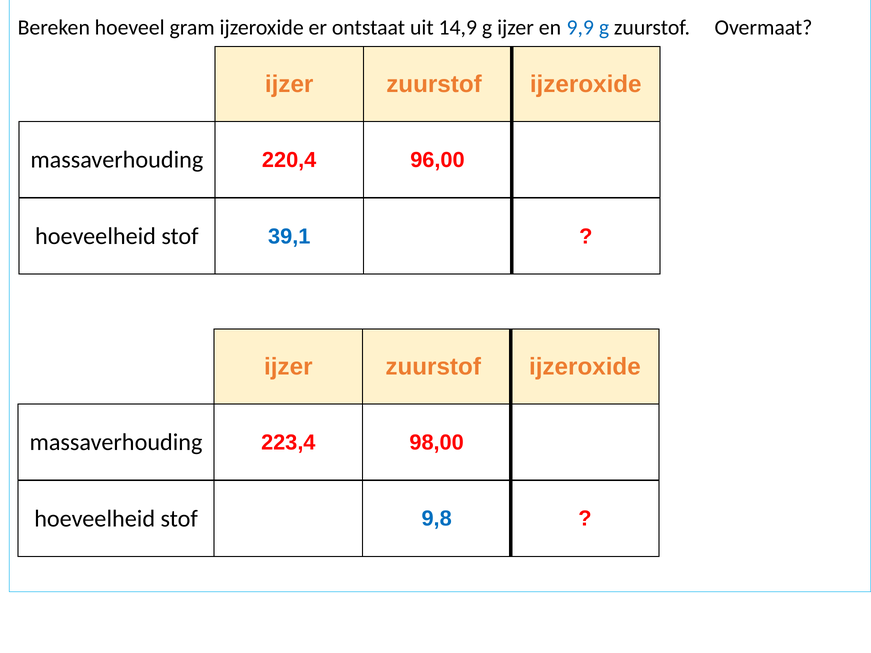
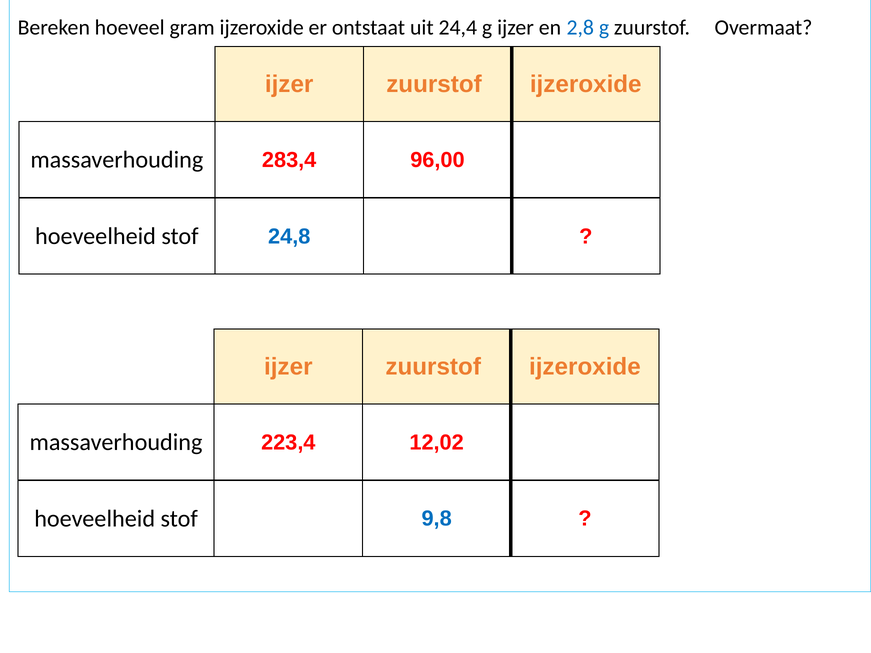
14,9: 14,9 -> 24,4 (458, 28)
9,9: 9,9 -> 2,8 (580, 28)
220,4: 220,4 -> 283,4 (289, 160)
39,1: 39,1 -> 24,8 (289, 236)
98,00: 98,00 -> 12,02 (437, 443)
